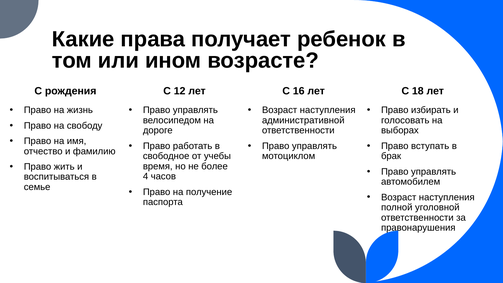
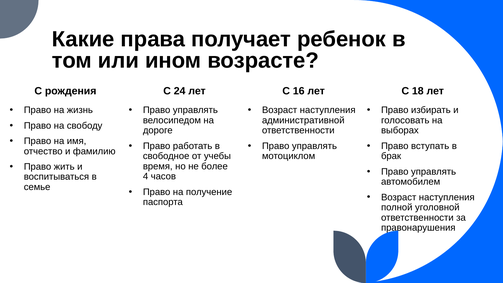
12: 12 -> 24 (180, 91)
